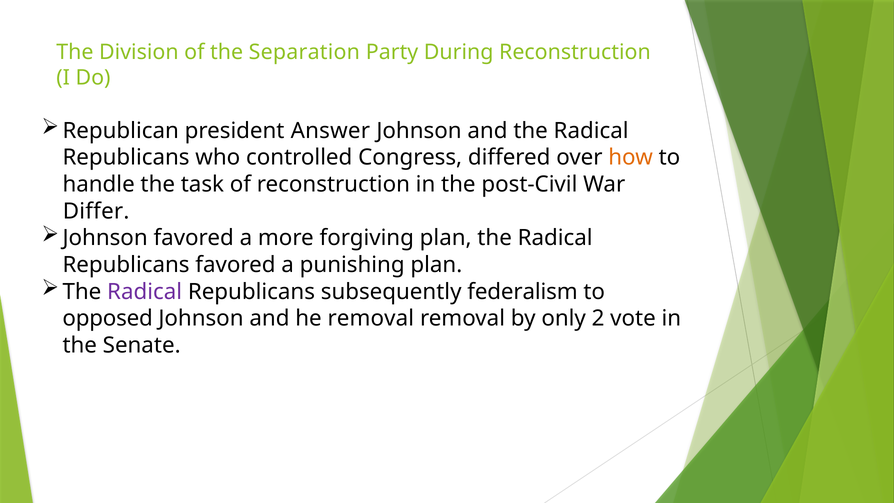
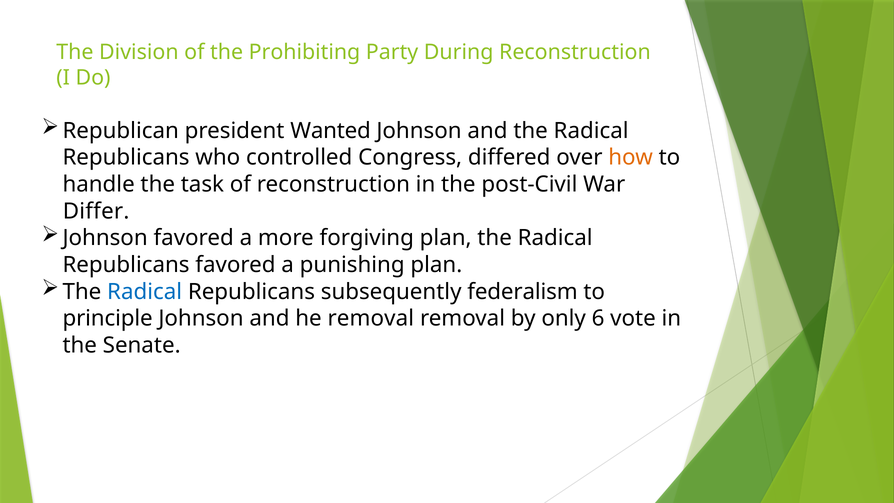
Separation: Separation -> Prohibiting (304, 52)
Answer: Answer -> Wanted (331, 131)
Radical colour: purple -> blue (145, 292)
opposed: opposed -> principle (108, 318)
2: 2 -> 6 (598, 318)
